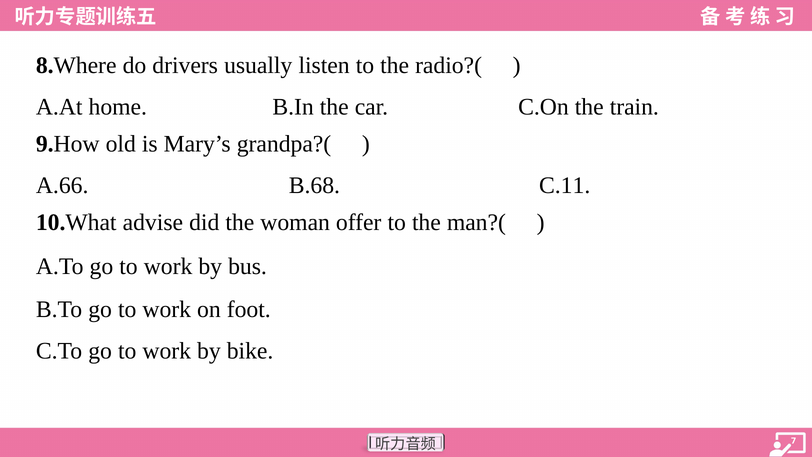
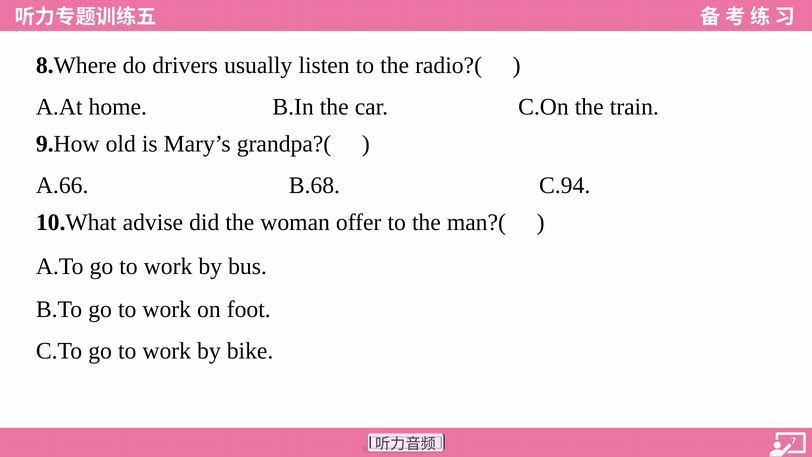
C.11: C.11 -> C.94 (565, 185)
